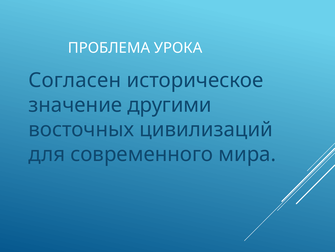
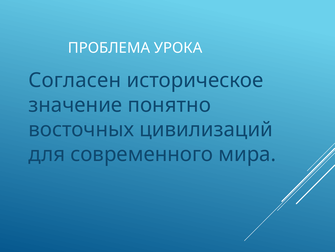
другими: другими -> понятно (169, 105)
